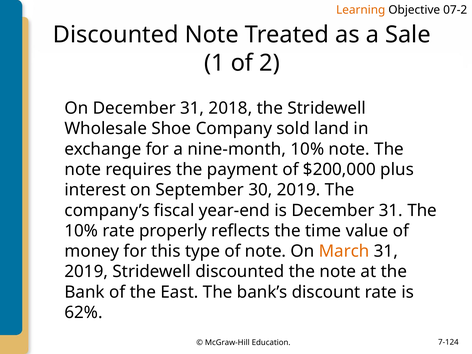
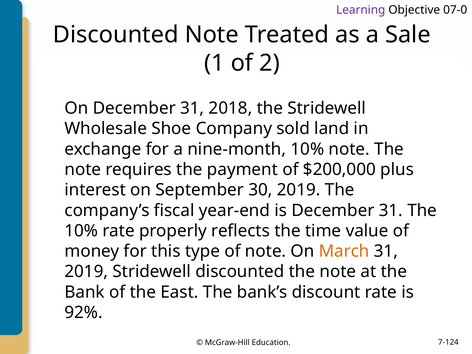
Learning colour: orange -> purple (361, 10)
07-2: 07-2 -> 07-0 (455, 10)
62%: 62% -> 92% (84, 313)
